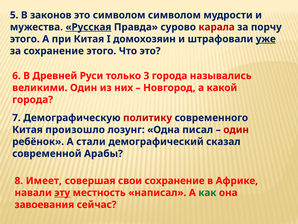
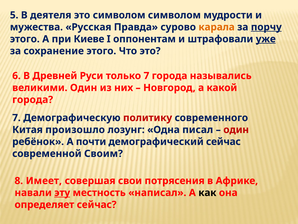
законов: законов -> деятеля (51, 15)
Русская underline: present -> none (88, 27)
карала colour: red -> orange (217, 27)
порчу underline: none -> present (266, 27)
при Китая: Китая -> Киеве (89, 39)
домохозяин: домохозяин -> оппонентам (144, 39)
только 3: 3 -> 7 (146, 76)
стали: стали -> почти (91, 141)
демографический сказал: сказал -> сейчас (223, 141)
Арабы: Арабы -> Своим (103, 153)
свои сохранение: сохранение -> потрясения (175, 180)
как colour: green -> black (207, 192)
завоевания: завоевания -> определяет (44, 204)
